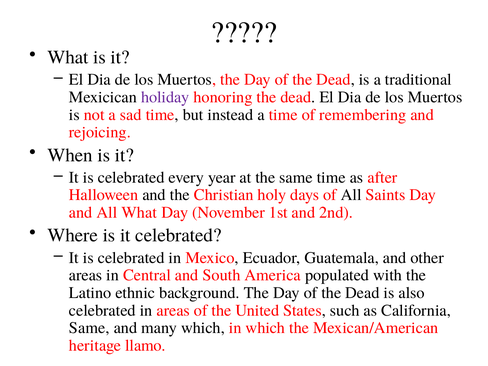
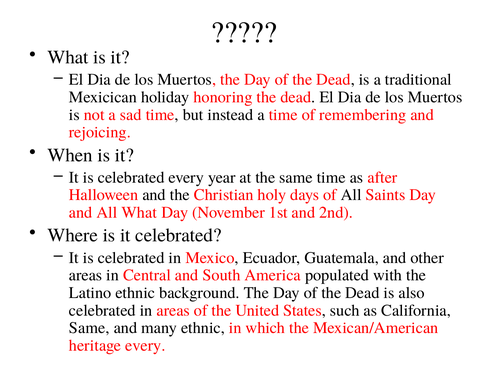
holiday colour: purple -> black (165, 97)
many which: which -> ethnic (203, 328)
heritage llamo: llamo -> every (145, 345)
